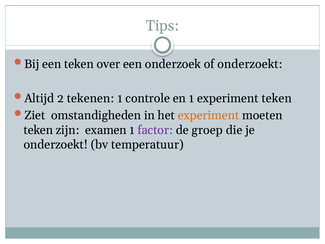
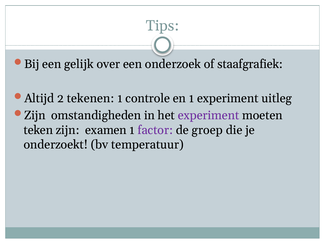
een teken: teken -> gelijk (79, 64)
of onderzoekt: onderzoekt -> staafgrafiek (250, 64)
experiment teken: teken -> uitleg (277, 98)
Ziet: Ziet -> Zijn (35, 115)
experiment colour: orange -> purple (209, 115)
